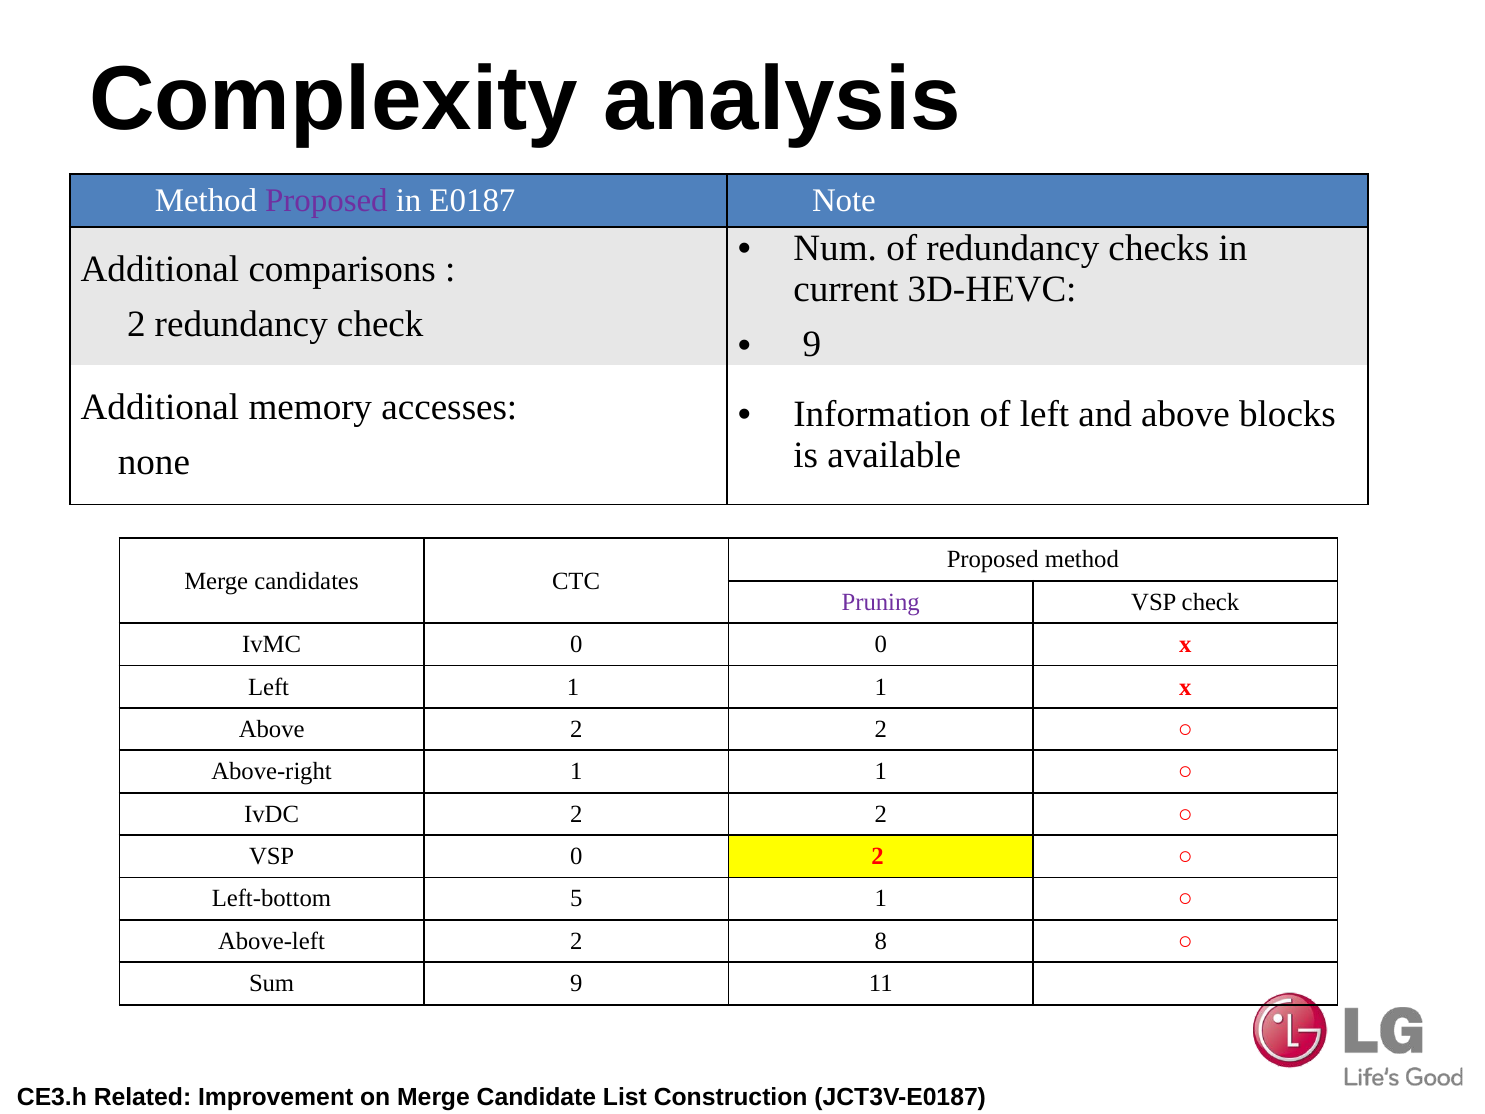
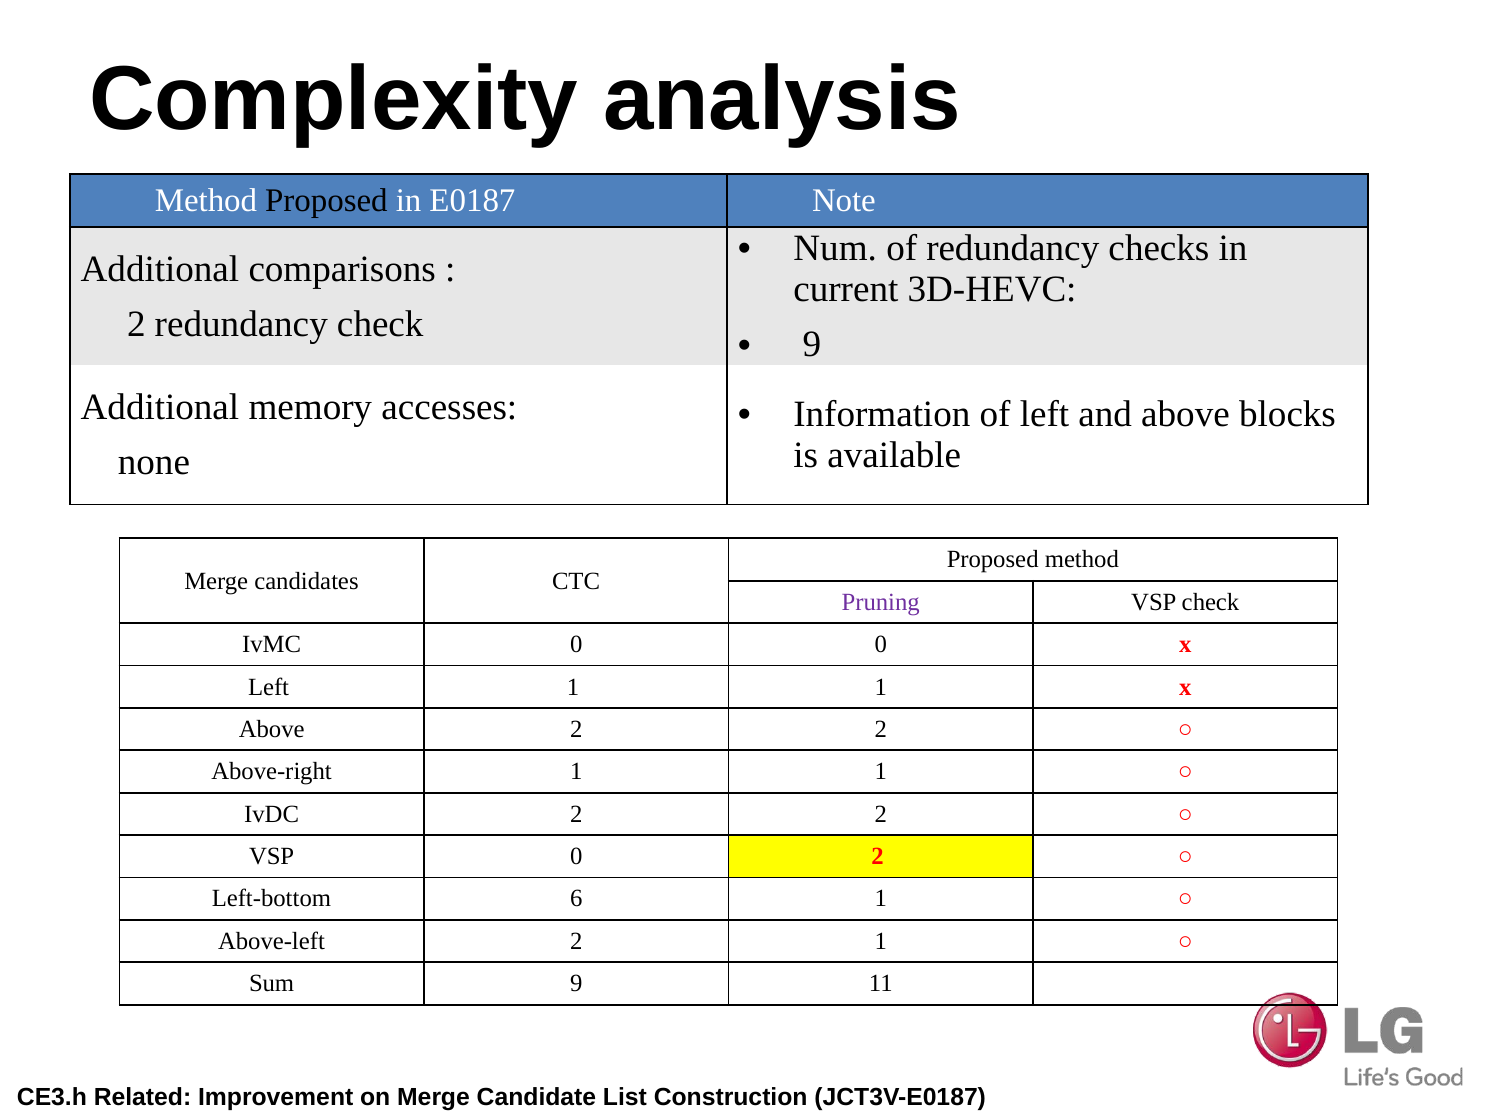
Proposed colour: purple -> black (326, 201)
5: 5 -> 6 (576, 899)
2 8: 8 -> 1 (881, 941)
